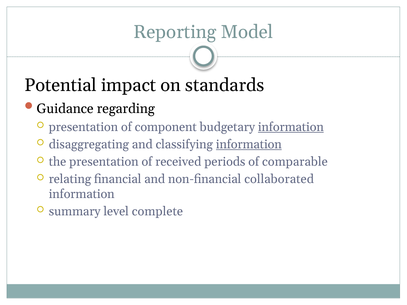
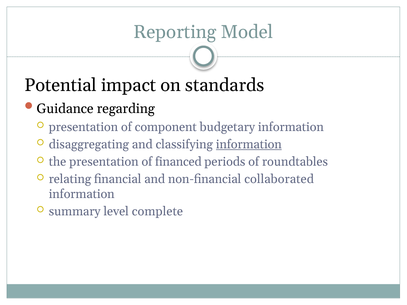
information underline: present -> none (291, 127)
received: received -> financed (178, 162)
comparable: comparable -> roundtables (295, 162)
